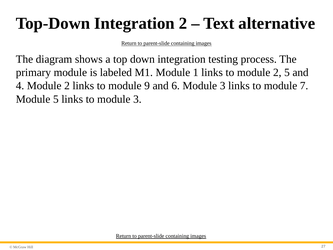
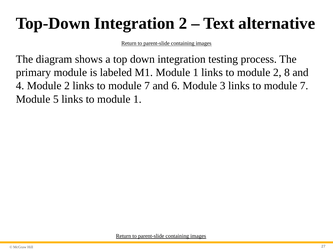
2 5: 5 -> 8 (287, 72)
9: 9 -> 7 (147, 86)
to module 3: 3 -> 1 (137, 99)
